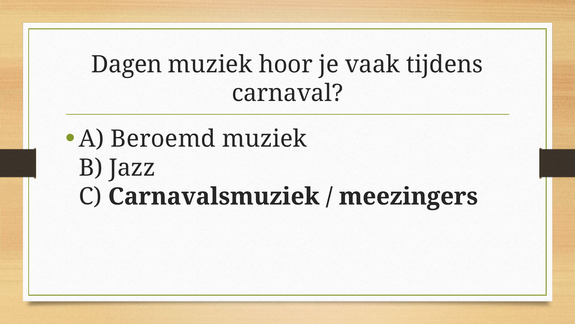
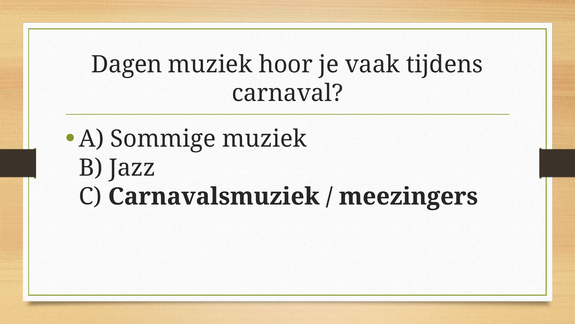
Beroemd: Beroemd -> Sommige (163, 139)
